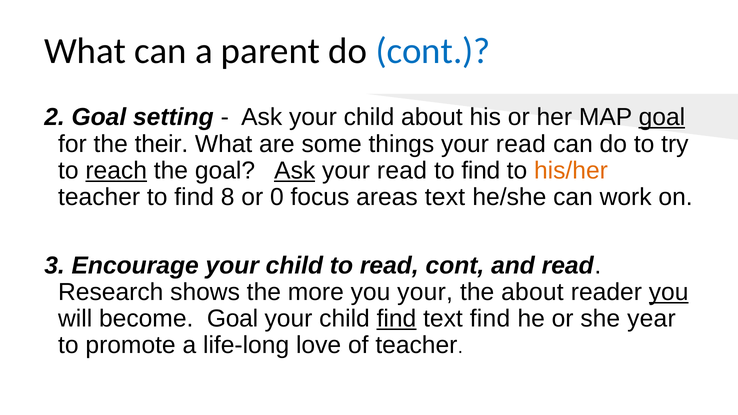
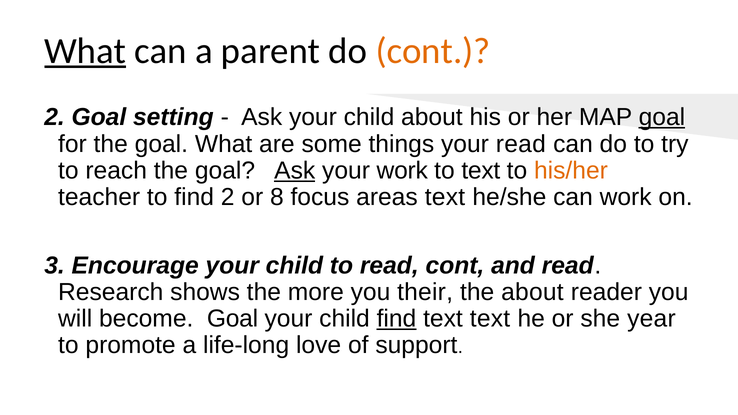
What underline: none -> present (85, 51)
cont colour: blue -> orange (433, 51)
for the their: their -> goal (161, 144)
reach underline: present -> none (116, 171)
read: read -> work (402, 171)
find: find -> text (481, 171)
find 8: 8 -> 2 (228, 197)
0: 0 -> 8 (277, 197)
you your: your -> their (425, 292)
you underline: present -> none (669, 292)
text find: find -> text (490, 319)
of teacher: teacher -> support (416, 345)
